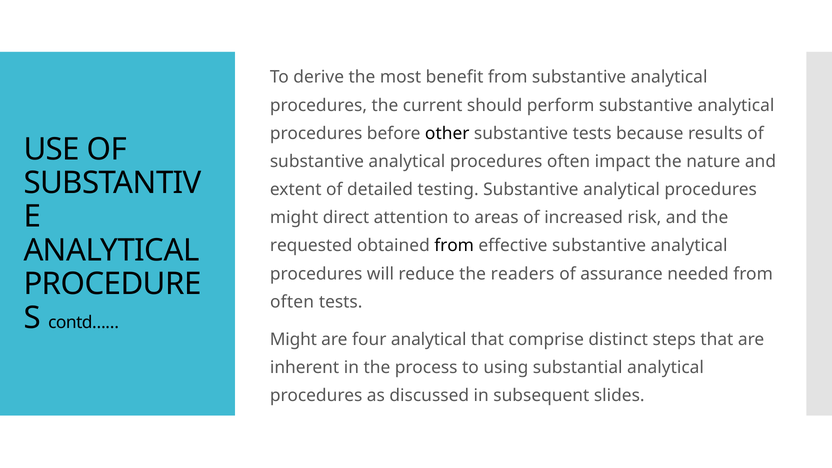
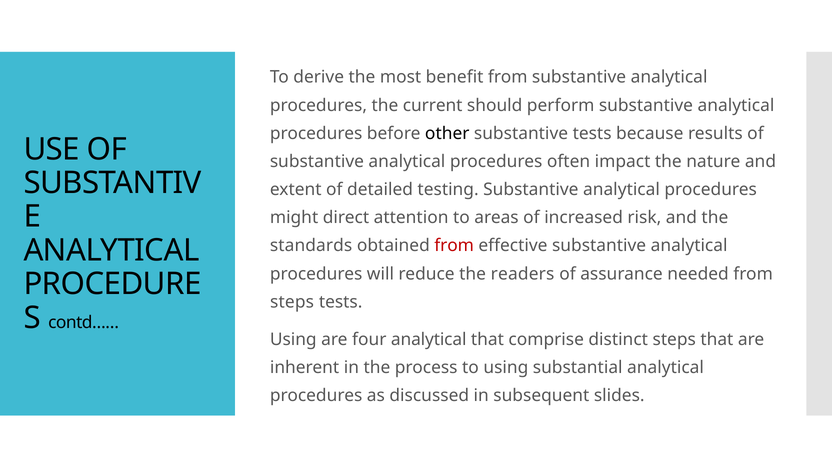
requested: requested -> standards (311, 246)
from colour: black -> red (454, 246)
often: often -> steps (292, 302)
Might: Might -> Using (293, 339)
